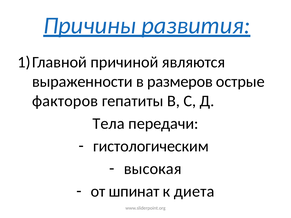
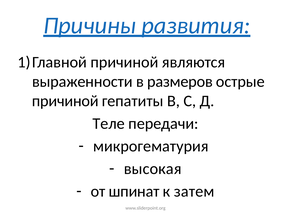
факторов: факторов -> причиной (65, 101)
Тела: Тела -> Теле (109, 124)
гистологическим: гистологическим -> микрогематурия (151, 146)
диета: диета -> затем (194, 192)
